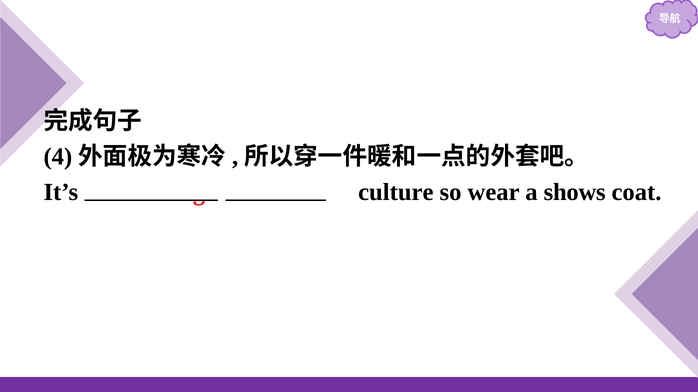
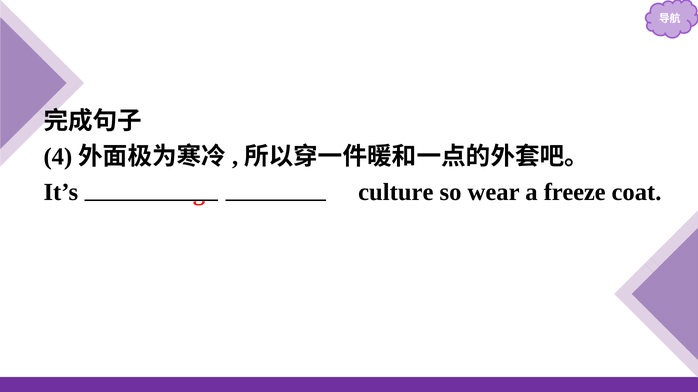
shows: shows -> freeze (575, 192)
